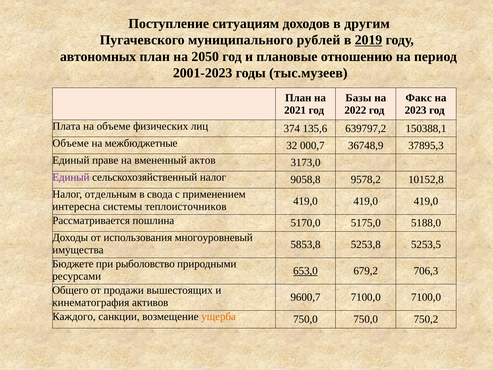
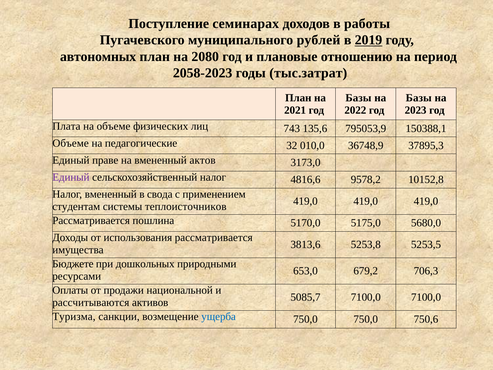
ситуациям: ситуациям -> семинарах (246, 24)
другим: другим -> работы (367, 24)
2050: 2050 -> 2080 (205, 56)
2001-2023: 2001-2023 -> 2058-2023 (203, 73)
тыс.музеев: тыс.музеев -> тыс.затрат (308, 73)
Факс: Факс -> Базы (419, 98)
374: 374 -> 743 (292, 128)
639797,2: 639797,2 -> 795053,9 (366, 128)
межбюджетные: межбюджетные -> педагогические (141, 143)
000,7: 000,7 -> 010,0 (312, 145)
9058,8: 9058,8 -> 4816,6 (306, 179)
Налог отдельным: отдельным -> вмененный (111, 194)
интересна: интересна -> студентам (76, 206)
5188,0: 5188,0 -> 5680,0 (426, 223)
использования многоуровневый: многоуровневый -> рассматривается (214, 237)
5853,8: 5853,8 -> 3813,6 (306, 244)
рыболовство: рыболовство -> дошкольных (145, 264)
653,0 underline: present -> none (305, 271)
Общего: Общего -> Оплаты (70, 290)
вышестоящих: вышестоящих -> национальной (180, 290)
кинематография: кинематография -> рассчитываются (91, 302)
9600,7: 9600,7 -> 5085,7 (306, 297)
Каждого: Каждого -> Туризма (74, 316)
ущерба colour: orange -> blue (219, 316)
750,2: 750,2 -> 750,6 (426, 319)
